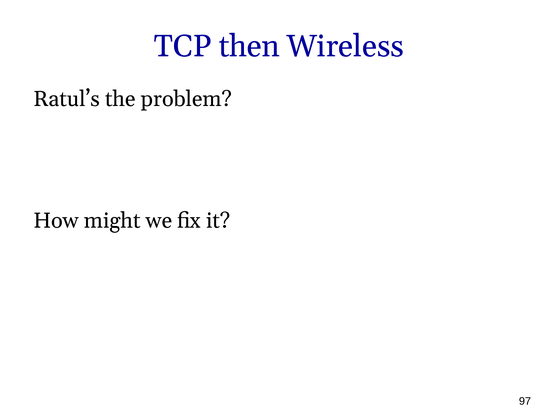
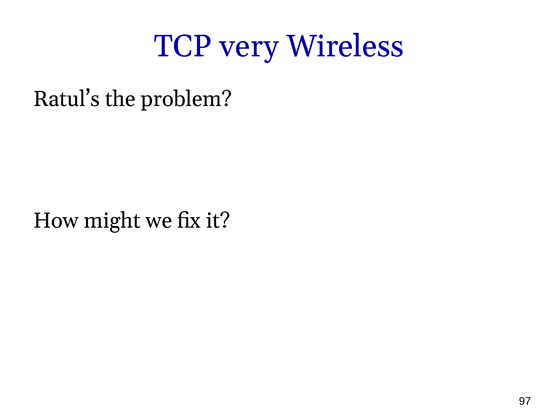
then: then -> very (249, 46)
